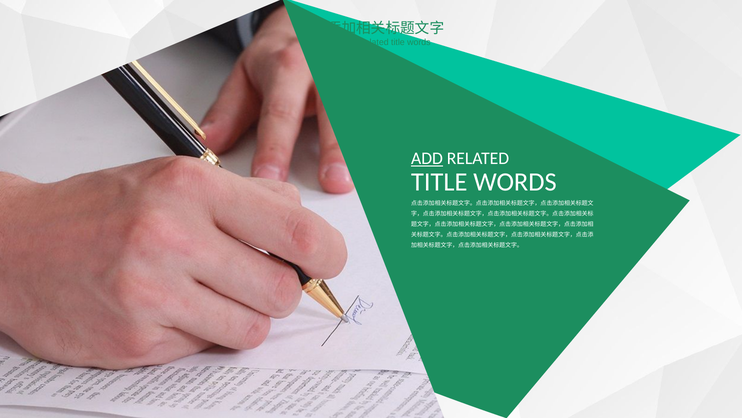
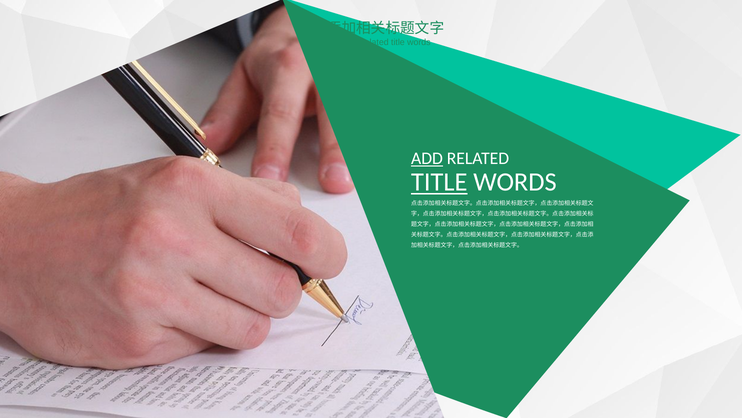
TITLE underline: none -> present (439, 182)
